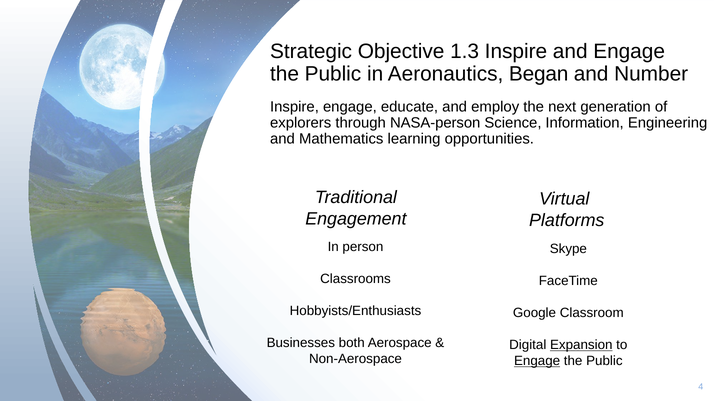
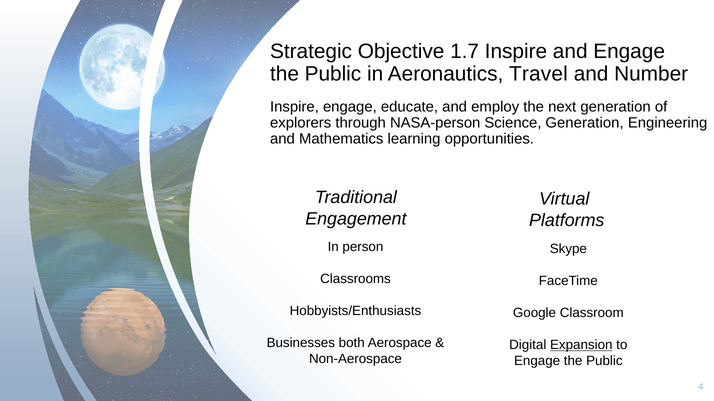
1.3: 1.3 -> 1.7 (465, 52)
Began: Began -> Travel (538, 74)
Science Information: Information -> Generation (585, 123)
Engage underline: present -> none (537, 362)
